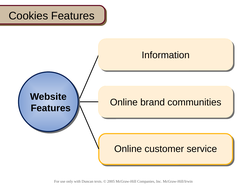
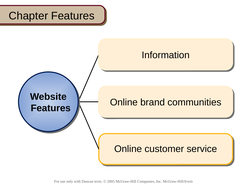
Cookies: Cookies -> Chapter (28, 16)
